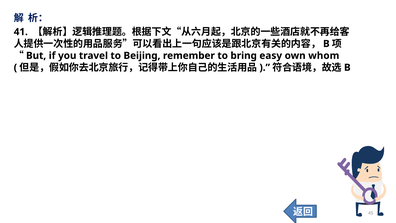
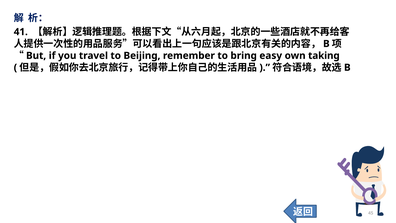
whom: whom -> taking (324, 56)
